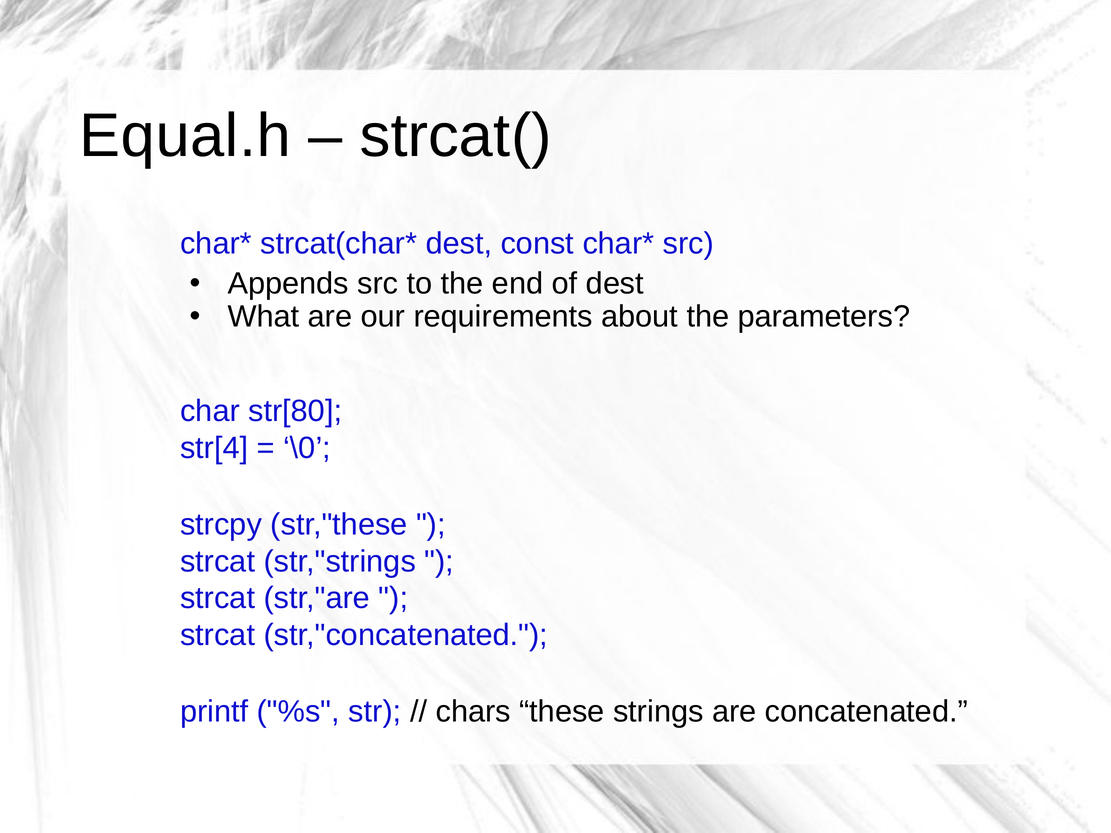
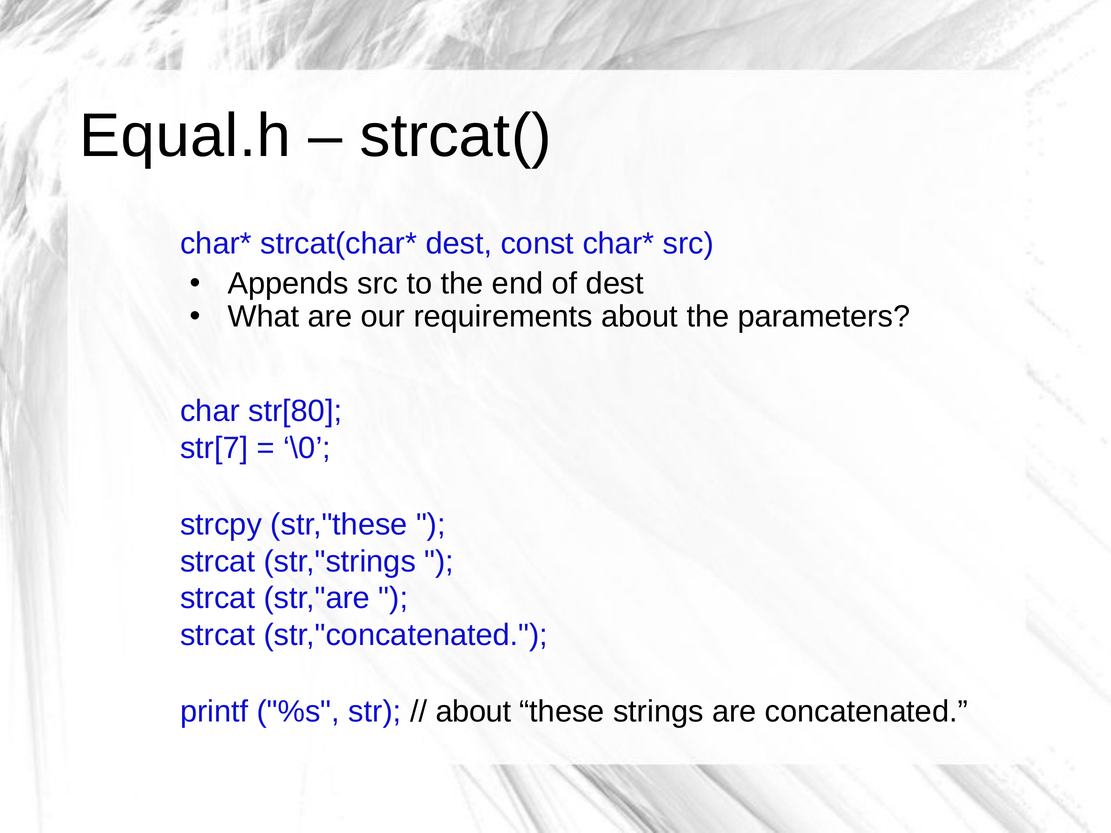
str[4: str[4 -> str[7 (214, 448)
chars: chars -> about (473, 712)
